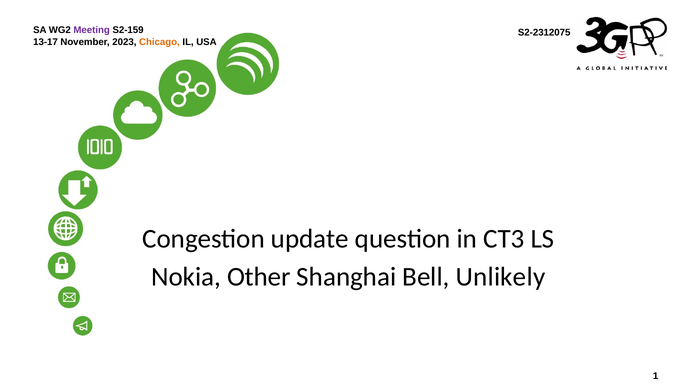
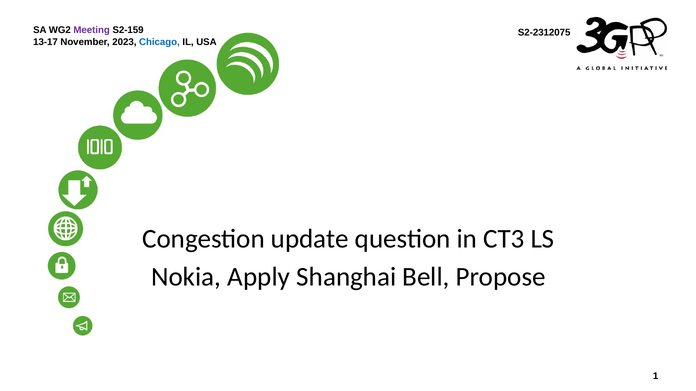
Chicago colour: orange -> blue (159, 42)
Other: Other -> Apply (259, 277)
Unlikely: Unlikely -> Propose (501, 277)
